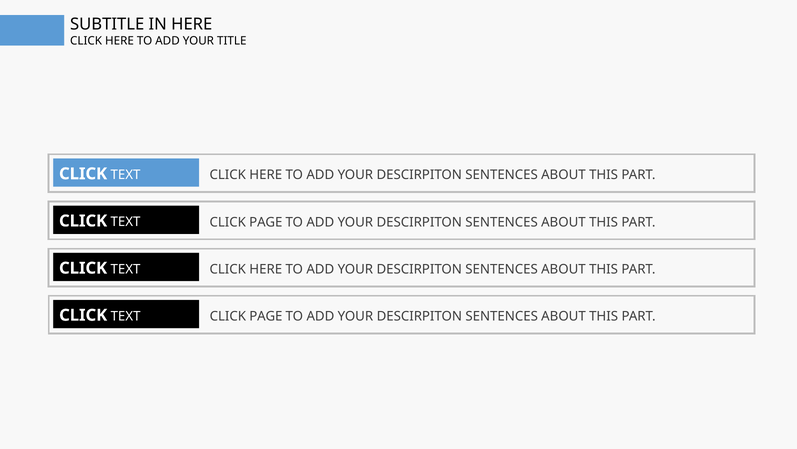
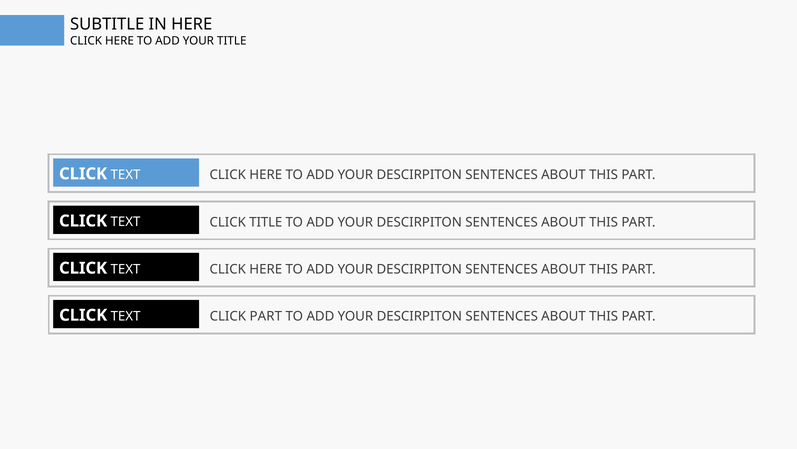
PAGE: PAGE -> TITLE (266, 222)
PAGE: PAGE -> PART (266, 316)
